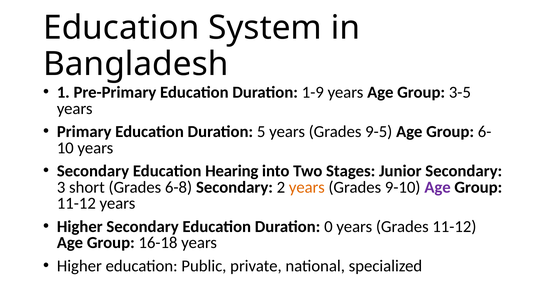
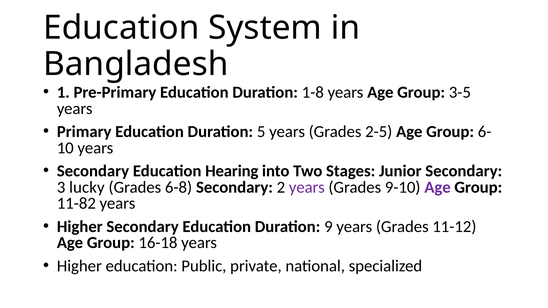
1-9: 1-9 -> 1-8 (313, 92)
9-5: 9-5 -> 2-5 (379, 132)
short: short -> lucky (87, 187)
years colour: orange -> purple (307, 187)
11-12: 11-12 -> 11-82 (76, 204)
0: 0 -> 9 (328, 227)
